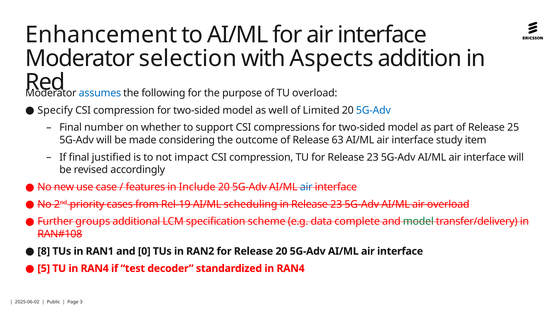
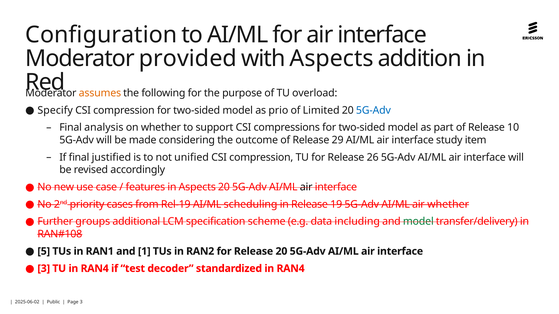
Enhancement: Enhancement -> Configuration (101, 35)
selection: selection -> provided (188, 59)
assumes colour: blue -> orange (100, 93)
well: well -> prio (278, 110)
number: number -> analysis (104, 128)
25: 25 -> 10 (513, 128)
63: 63 -> 29 (338, 140)
impact: impact -> unified (192, 158)
for Release 23: 23 -> 26 (373, 158)
in Include: Include -> Aspects (197, 187)
air colour: blue -> black (306, 187)
in Release 23: 23 -> 19 (336, 205)
air overload: overload -> whether (448, 205)
complete: complete -> including (357, 222)
8: 8 -> 5 (44, 252)
0: 0 -> 1 (144, 252)
5: 5 -> 3 (44, 269)
